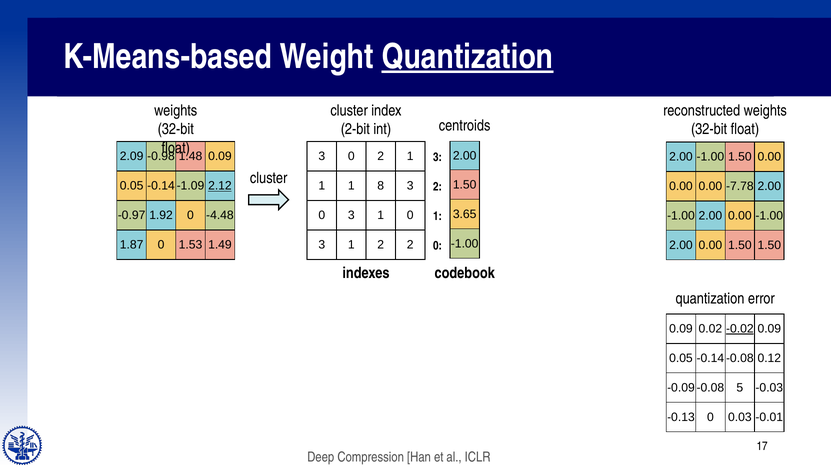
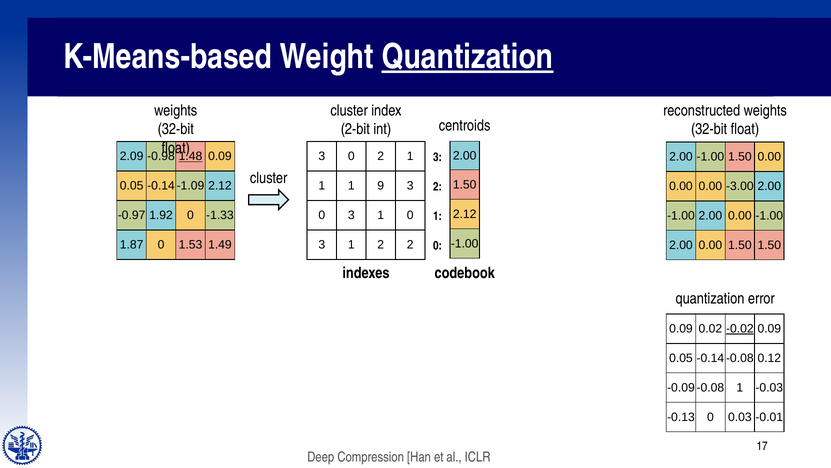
1.48 underline: none -> present (190, 156)
2.12 underline: present -> none (220, 186)
8: 8 -> 9 (381, 186)
-7.78: -7.78 -> -3.00 (740, 186)
3.65: 3.65 -> 2.12 (465, 214)
-4.48: -4.48 -> -1.33 (220, 215)
5: 5 -> 1 (740, 387)
